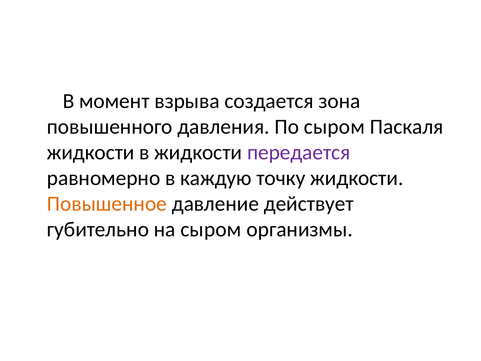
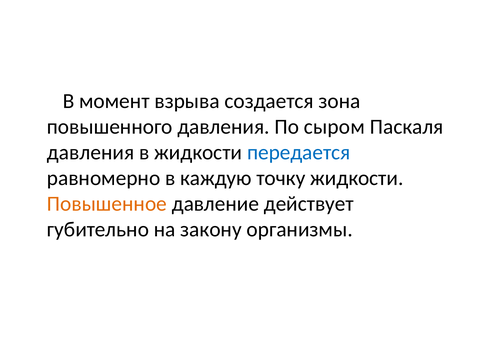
жидкости: жидкости -> давления (91, 152)
передается colour: purple -> blue (299, 152)
на сыром: сыром -> закону (211, 229)
